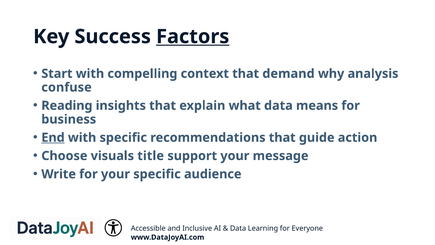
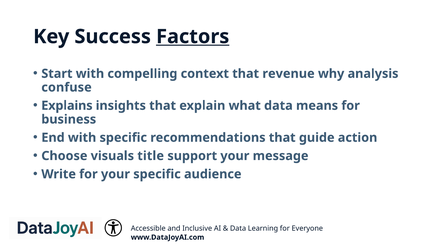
demand: demand -> revenue (288, 74)
Reading: Reading -> Explains (67, 105)
End underline: present -> none (53, 137)
